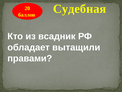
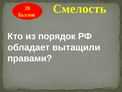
Судебная: Судебная -> Смелость (80, 9)
всадник: всадник -> порядок (57, 36)
